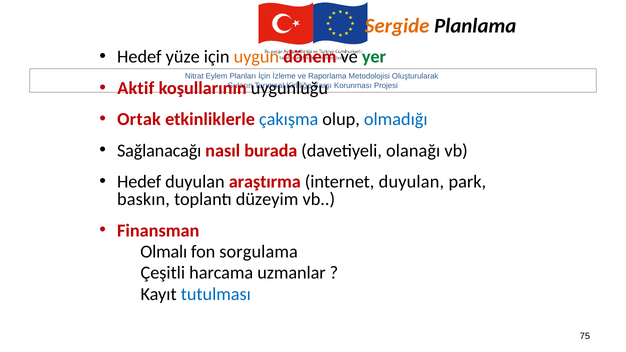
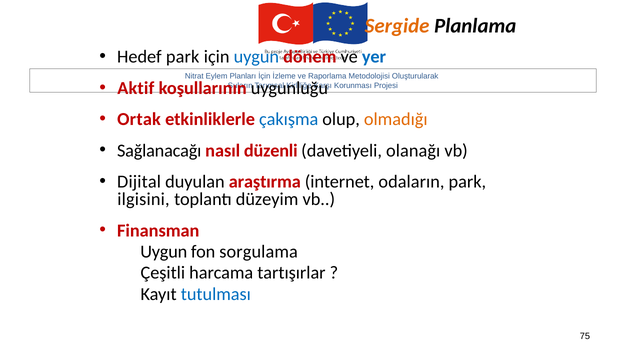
Hedef yüze: yüze -> park (183, 57)
uygun colour: orange -> blue (256, 57)
yer colour: green -> blue (374, 57)
olmadığı colour: blue -> orange (396, 119)
burada: burada -> düzenli (271, 151)
Hedef: Hedef -> Dijital (139, 182)
internet duyulan: duyulan -> odaların (411, 182)
baskın: baskın -> ilgisini (143, 199)
Olmalı: Olmalı -> Uygun (164, 252)
uzmanlar: uzmanlar -> tartışırlar (291, 273)
